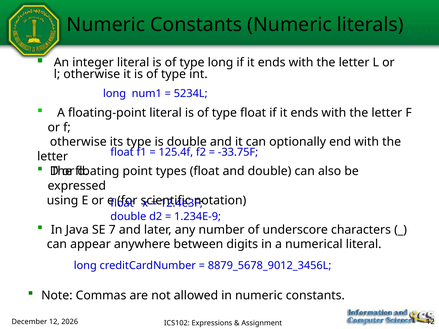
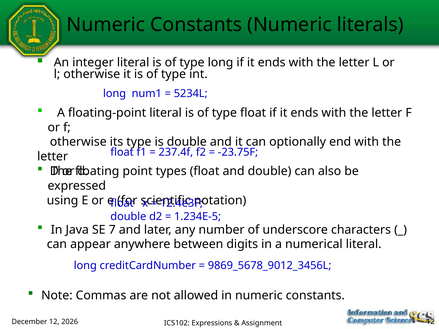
125.4f: 125.4f -> 237.4f (176, 152)
-33.75F: -33.75F -> -23.75F (238, 152)
1.234E-9: 1.234E-9 -> 1.234E-5 (198, 217)
8879_5678_9012_3456L: 8879_5678_9012_3456L -> 9869_5678_9012_3456L (270, 266)
